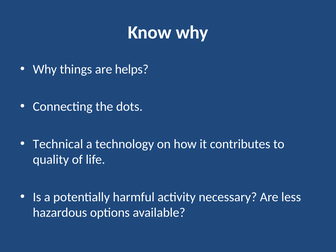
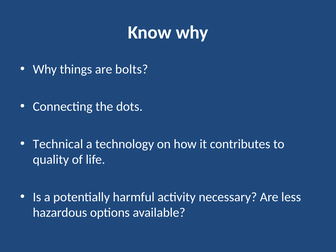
helps: helps -> bolts (132, 69)
